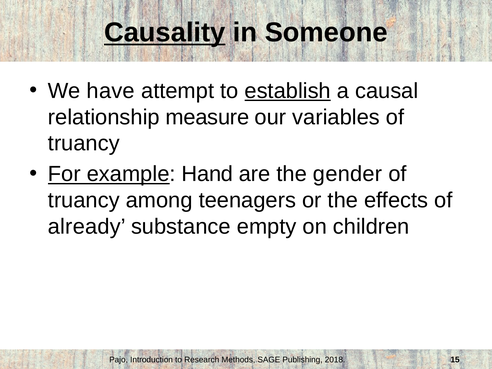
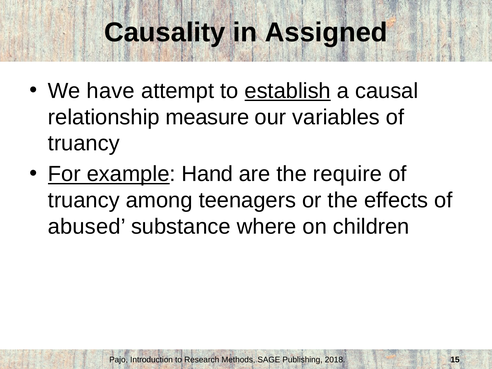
Causality underline: present -> none (165, 33)
Someone: Someone -> Assigned (326, 33)
gender: gender -> require (348, 174)
already: already -> abused (87, 227)
empty: empty -> where (267, 227)
